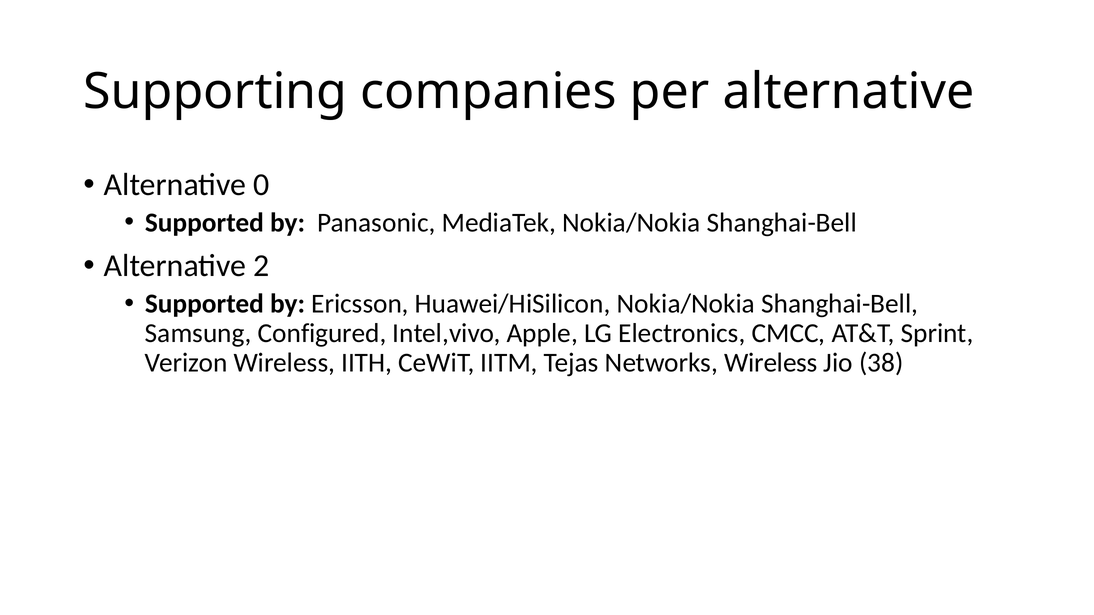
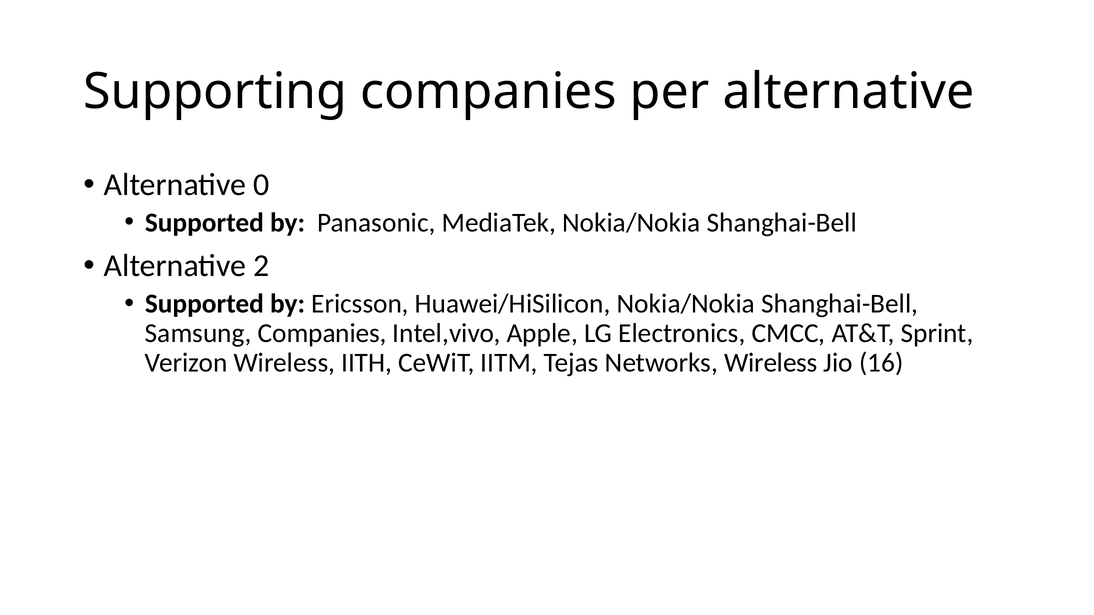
Samsung Configured: Configured -> Companies (322, 333)
38: 38 -> 16 (881, 363)
